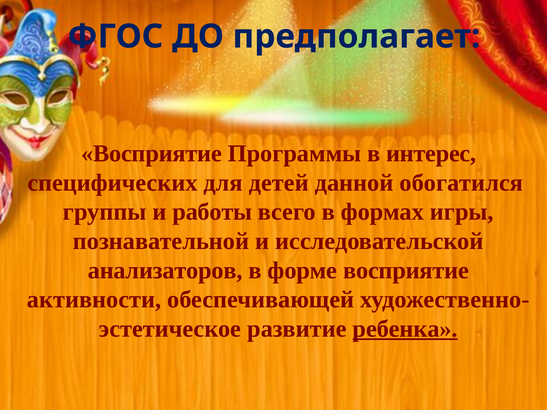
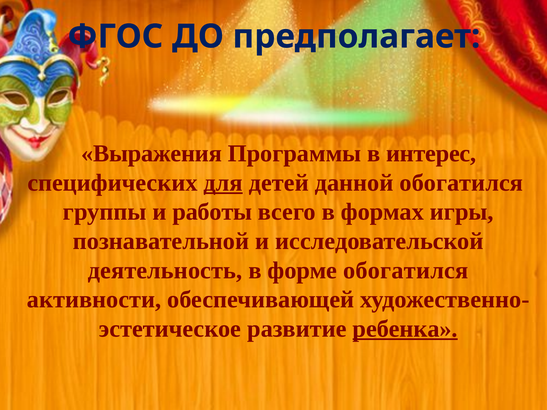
Восприятие: Восприятие -> Выражения (151, 154)
для underline: none -> present (223, 183)
анализаторов: анализаторов -> деятельность (165, 270)
форме восприятие: восприятие -> обогатился (406, 270)
